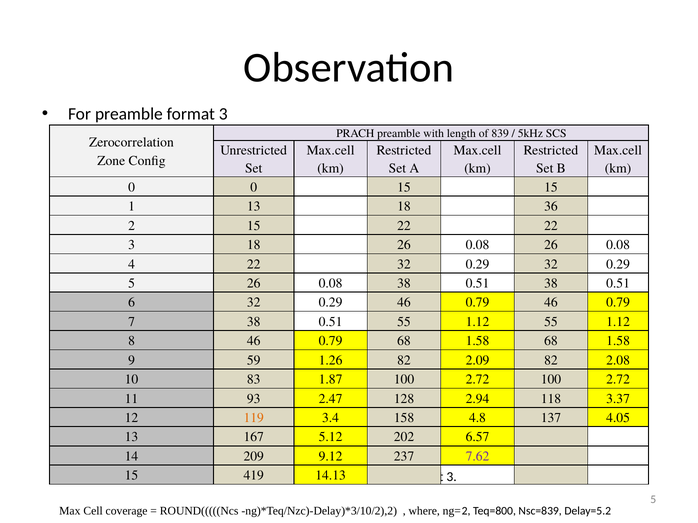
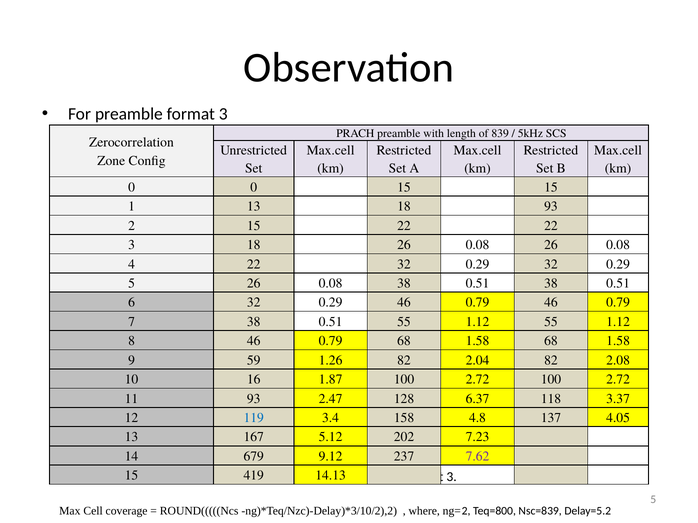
18 36: 36 -> 93 (551, 207)
2.09: 2.09 -> 2.04 (478, 360)
83: 83 -> 16 (254, 380)
2.94: 2.94 -> 6.37 (478, 399)
119 colour: orange -> blue (254, 418)
6.57: 6.57 -> 7.23 (478, 437)
209: 209 -> 679 (254, 457)
